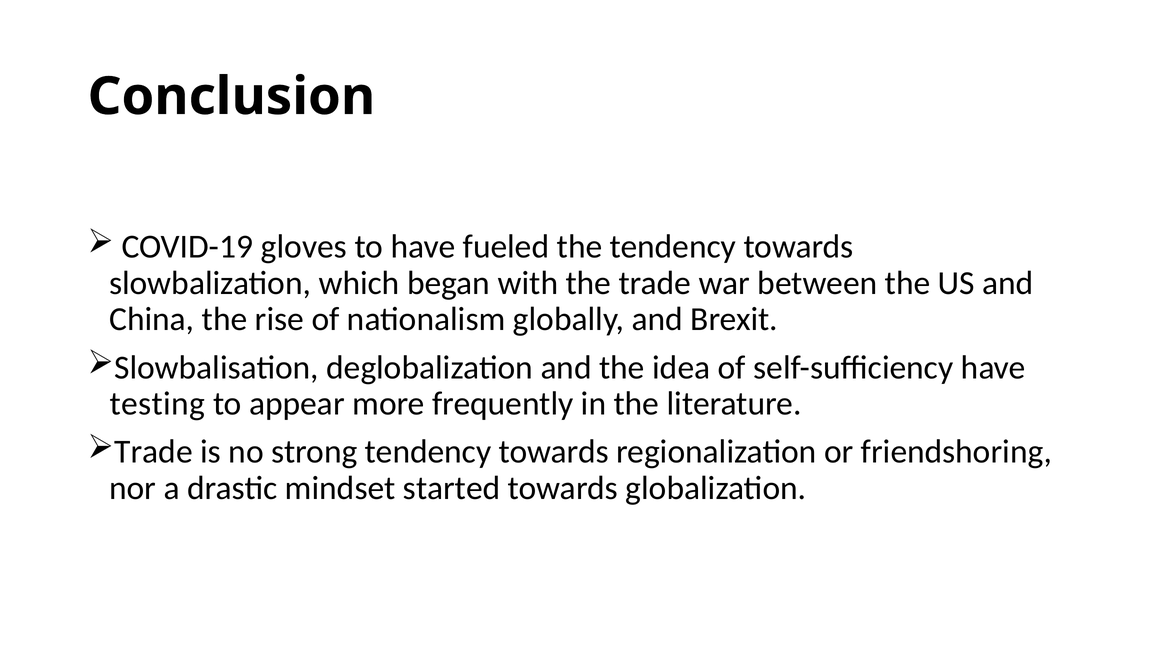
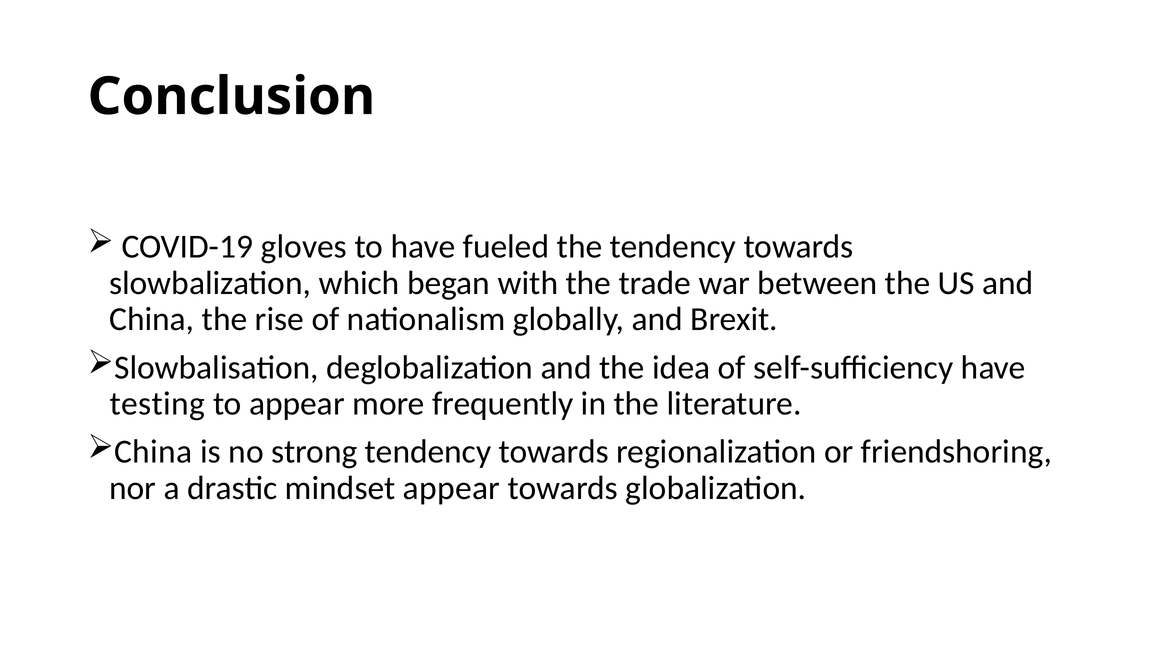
Trade: Trade -> China (153, 452)
mindset started: started -> appear (452, 488)
